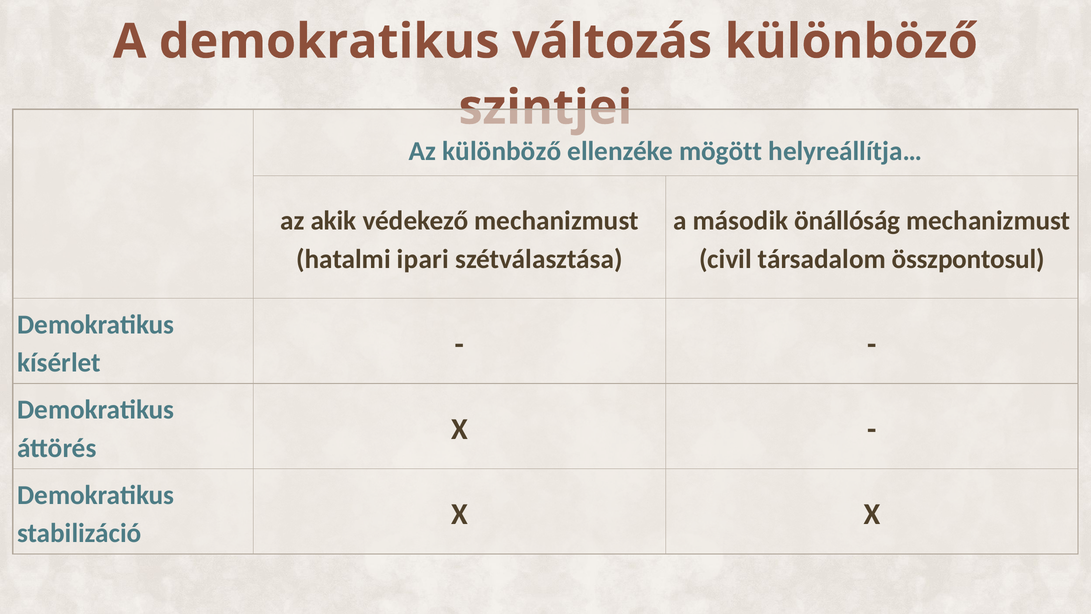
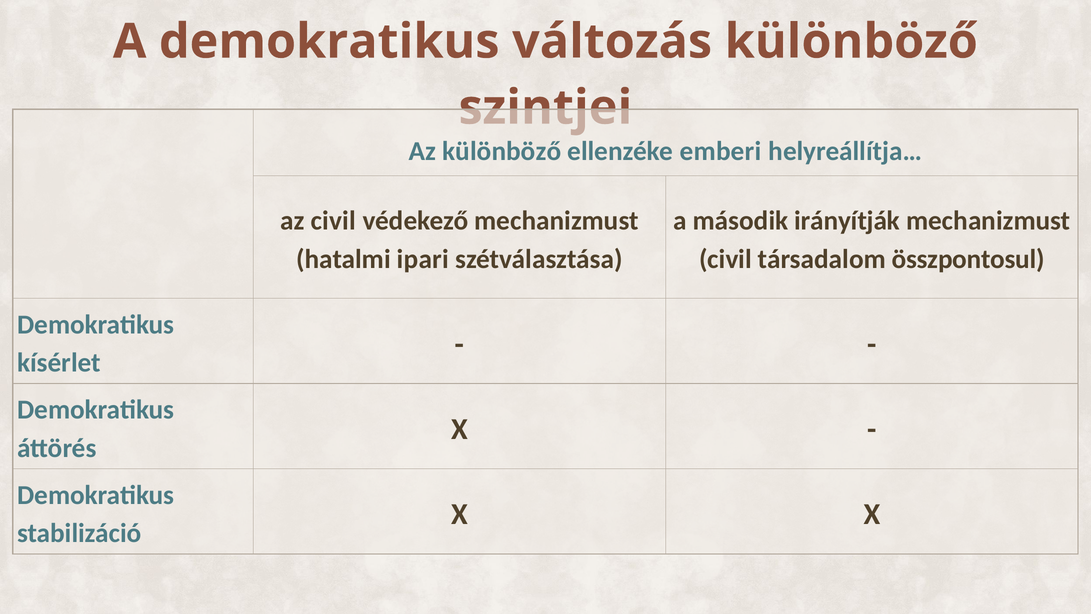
mögött: mögött -> emberi (721, 151)
az akik: akik -> civil (333, 221)
önállóság: önállóság -> irányítják (847, 221)
